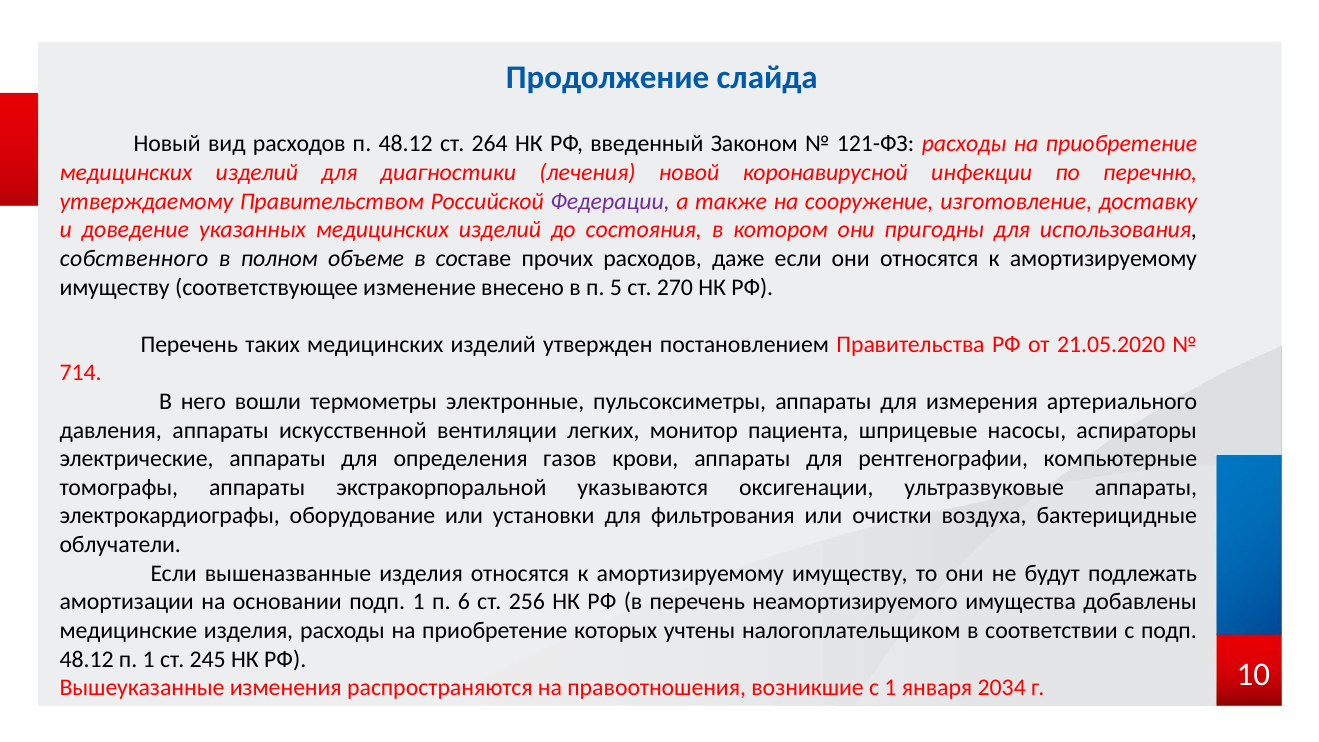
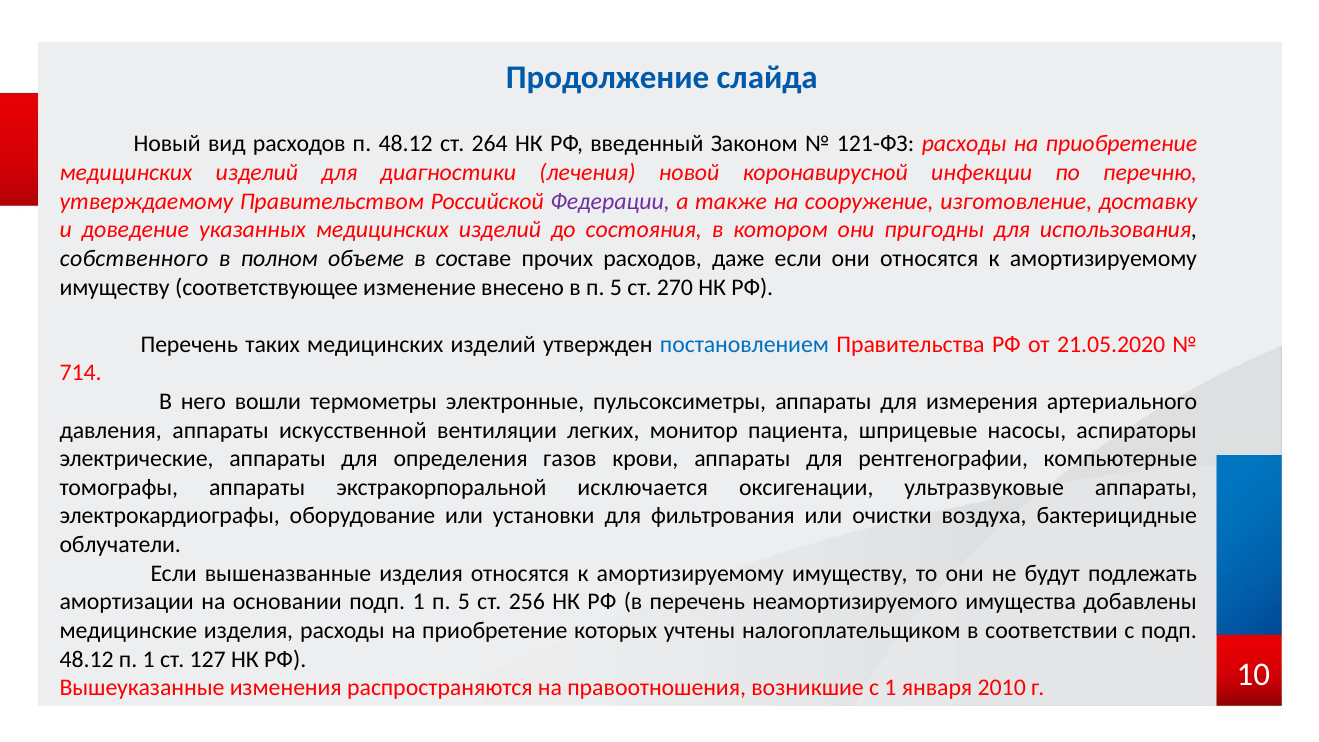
постановлением colour: black -> blue (744, 344)
указываются: указываются -> исключается (643, 487)
1 п 6: 6 -> 5 (464, 602)
245: 245 -> 127 (208, 659)
2034: 2034 -> 2010 (1002, 688)
